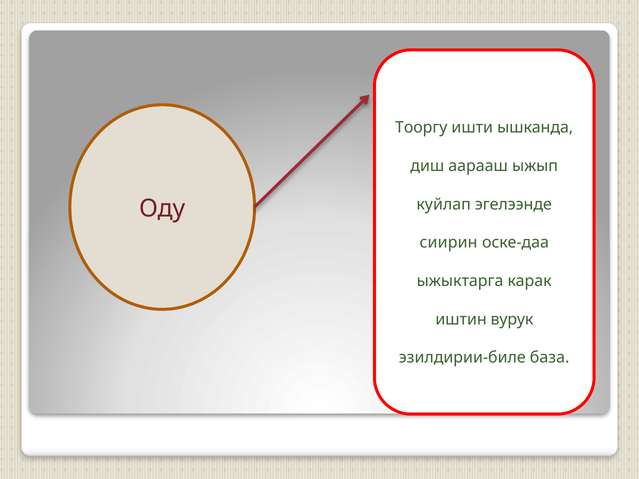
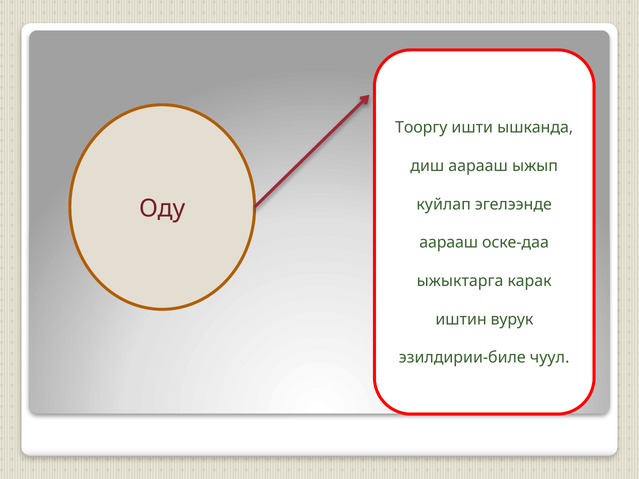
сиирин: сиирин -> аарааш (449, 243)
база: база -> чуул (550, 358)
